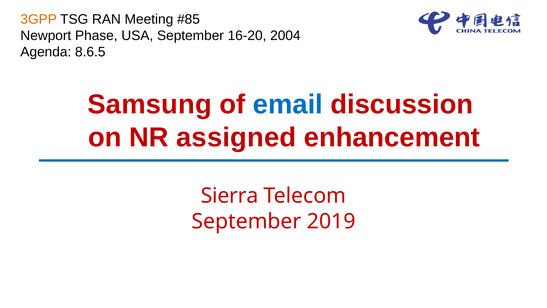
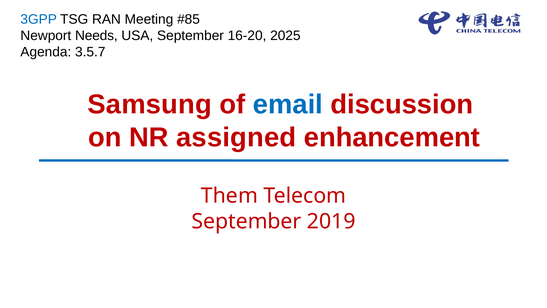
3GPP colour: orange -> blue (39, 19)
Phase: Phase -> Needs (96, 36)
2004: 2004 -> 2025 (285, 36)
8.6.5: 8.6.5 -> 3.5.7 (90, 52)
Sierra: Sierra -> Them (229, 196)
